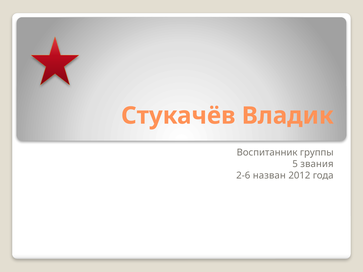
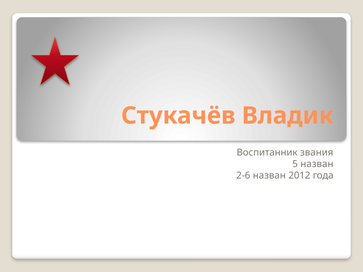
группы: группы -> звания (317, 153)
5 звания: звания -> назван (317, 164)
